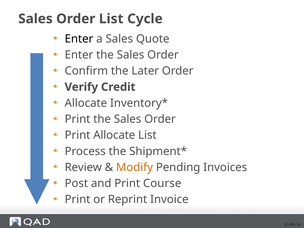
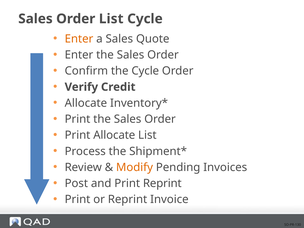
Enter colour: black -> orange (79, 39)
the Later: Later -> Cycle (145, 71)
Print Course: Course -> Reprint (162, 183)
